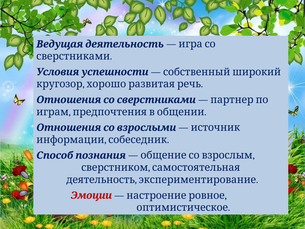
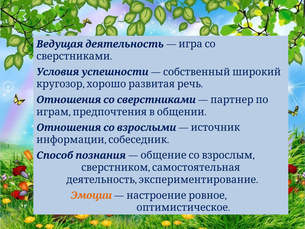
Эмоции colour: red -> orange (91, 195)
